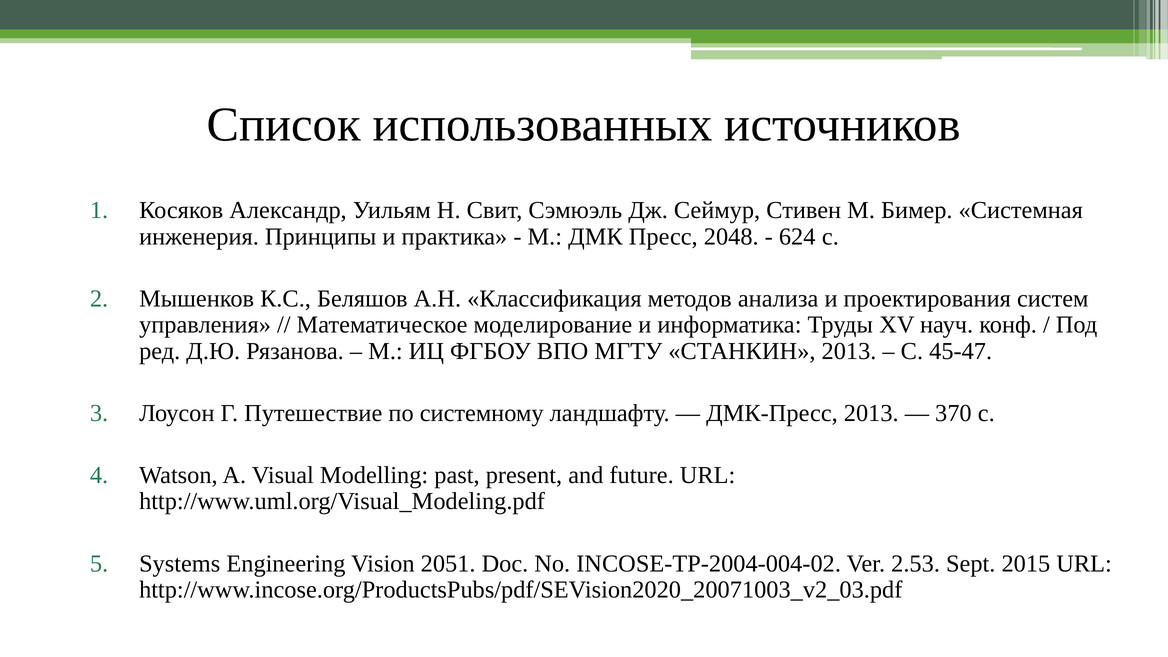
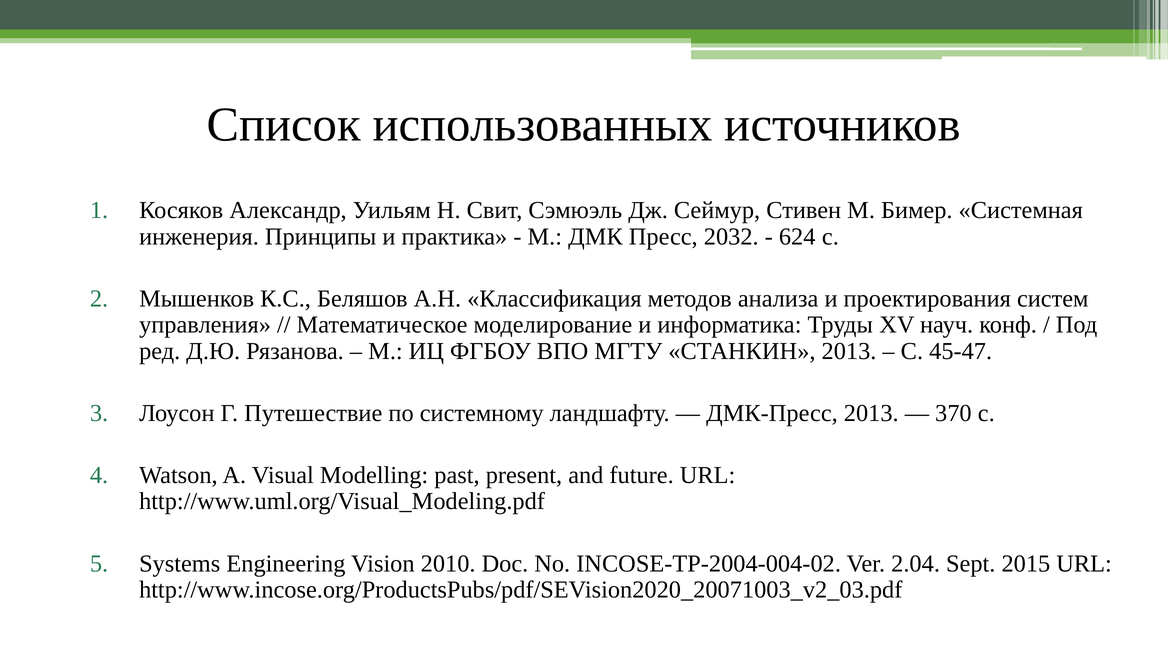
2048: 2048 -> 2032 (731, 236)
2051: 2051 -> 2010 (448, 563)
2.53: 2.53 -> 2.04 (916, 563)
